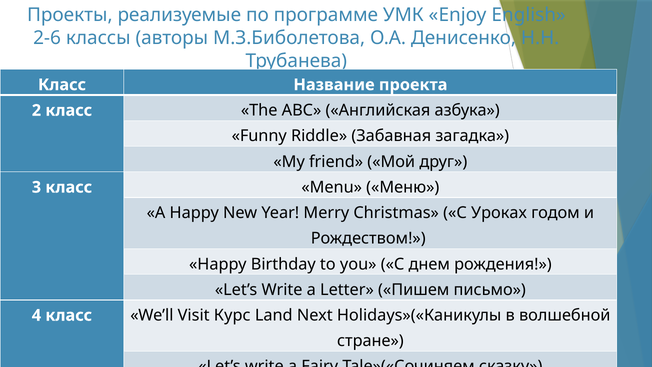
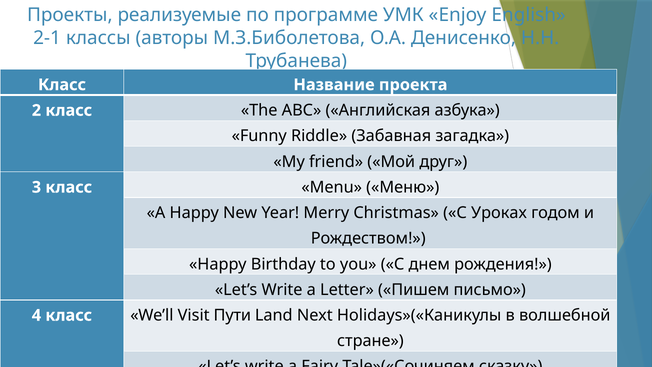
2-6: 2-6 -> 2-1 (47, 38)
Курс: Курс -> Пути (232, 315)
